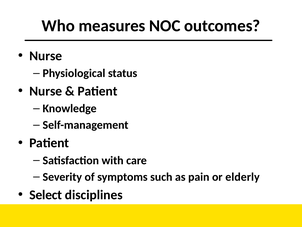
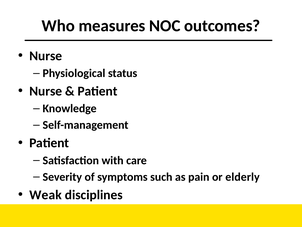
Select: Select -> Weak (46, 194)
